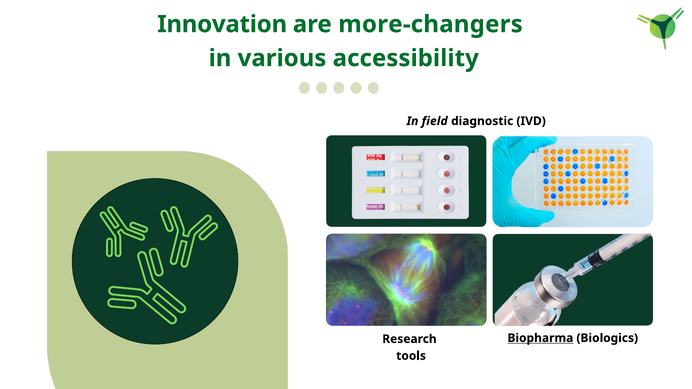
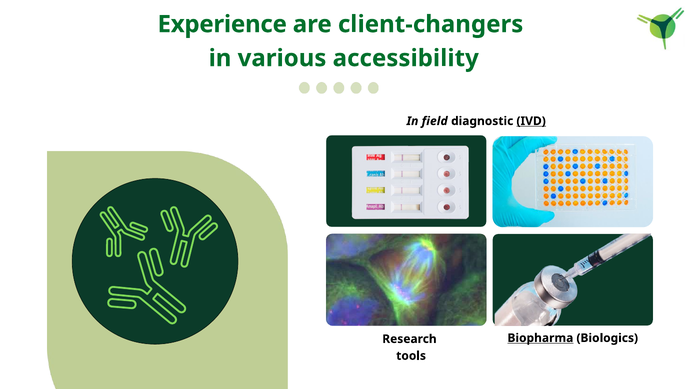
Innovation: Innovation -> Experience (222, 24)
more-changers: more-changers -> client-changers (431, 24)
IVD underline: none -> present (531, 121)
